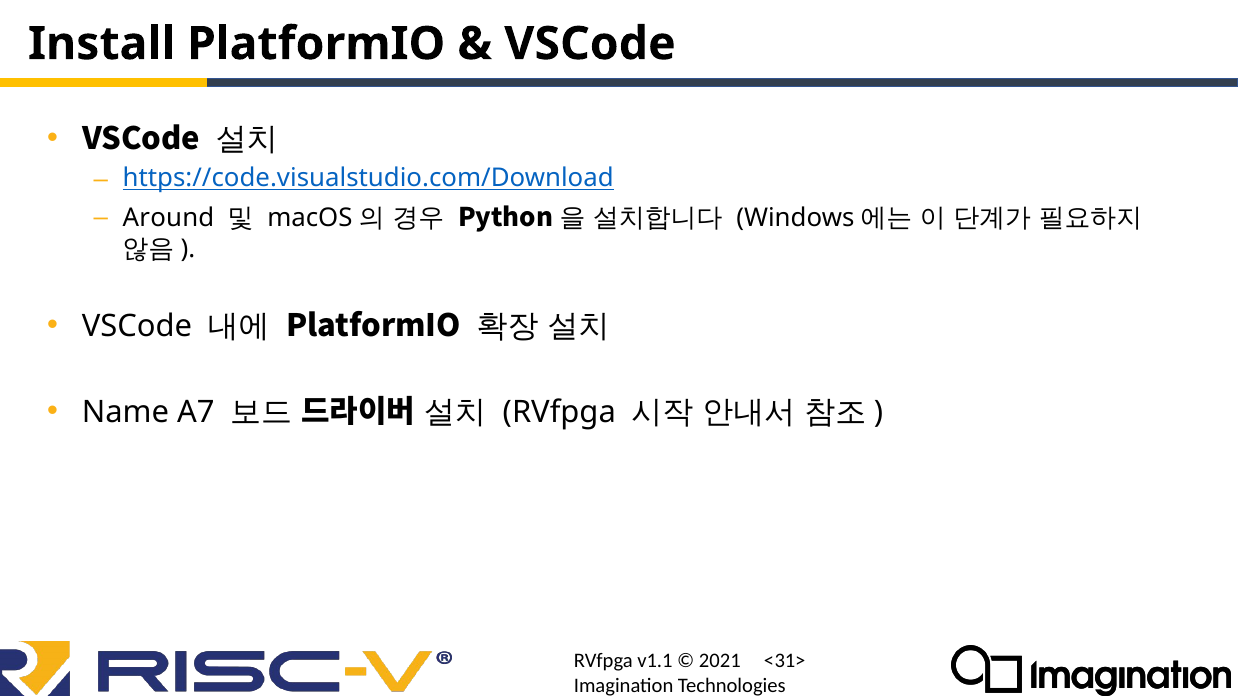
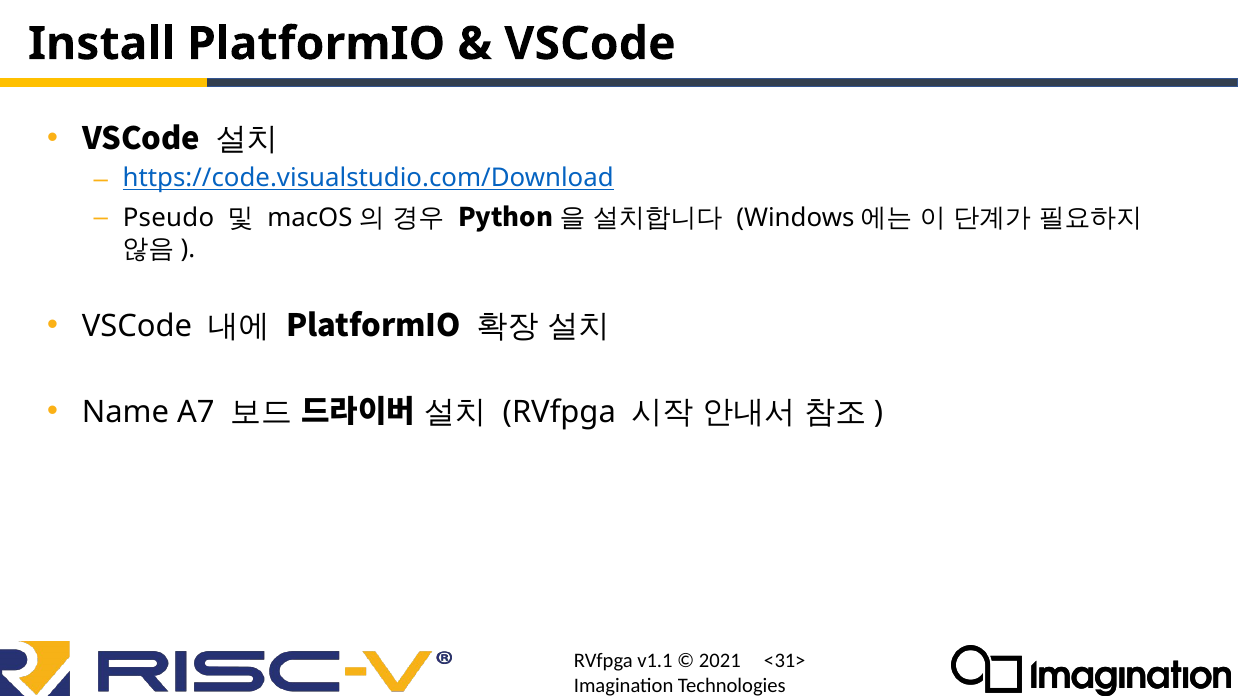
Around: Around -> Pseudo (168, 218)
